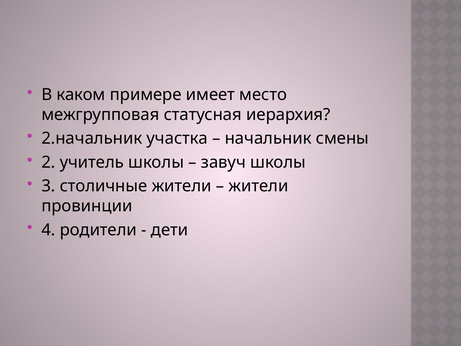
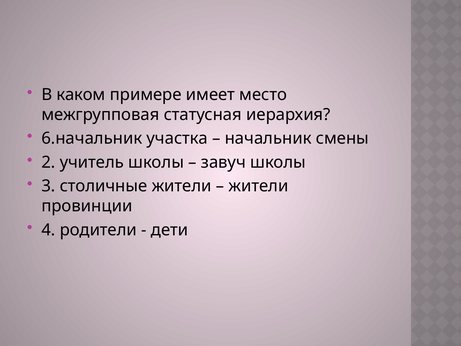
2.начальник: 2.начальник -> 6.начальник (92, 138)
